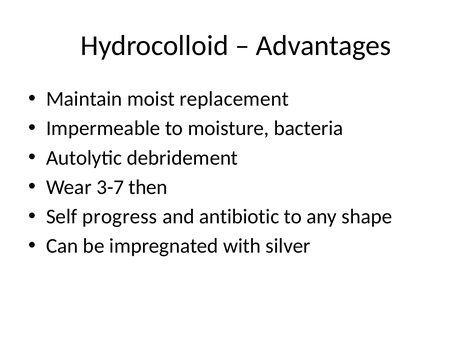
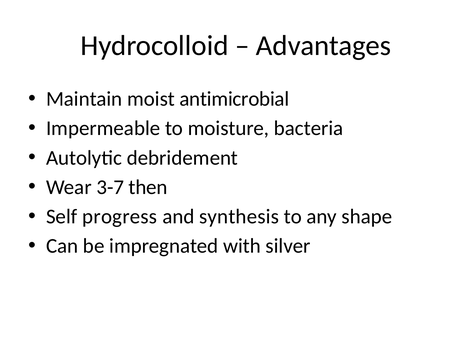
replacement: replacement -> antimicrobial (234, 99)
antibiotic: antibiotic -> synthesis (239, 217)
